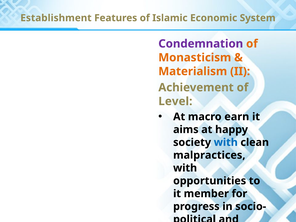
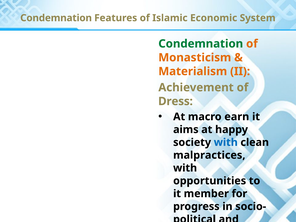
Establishment: Establishment -> Condemnation (56, 18)
Condemnation colour: purple -> green (201, 44)
Level: Level -> Dress (175, 101)
